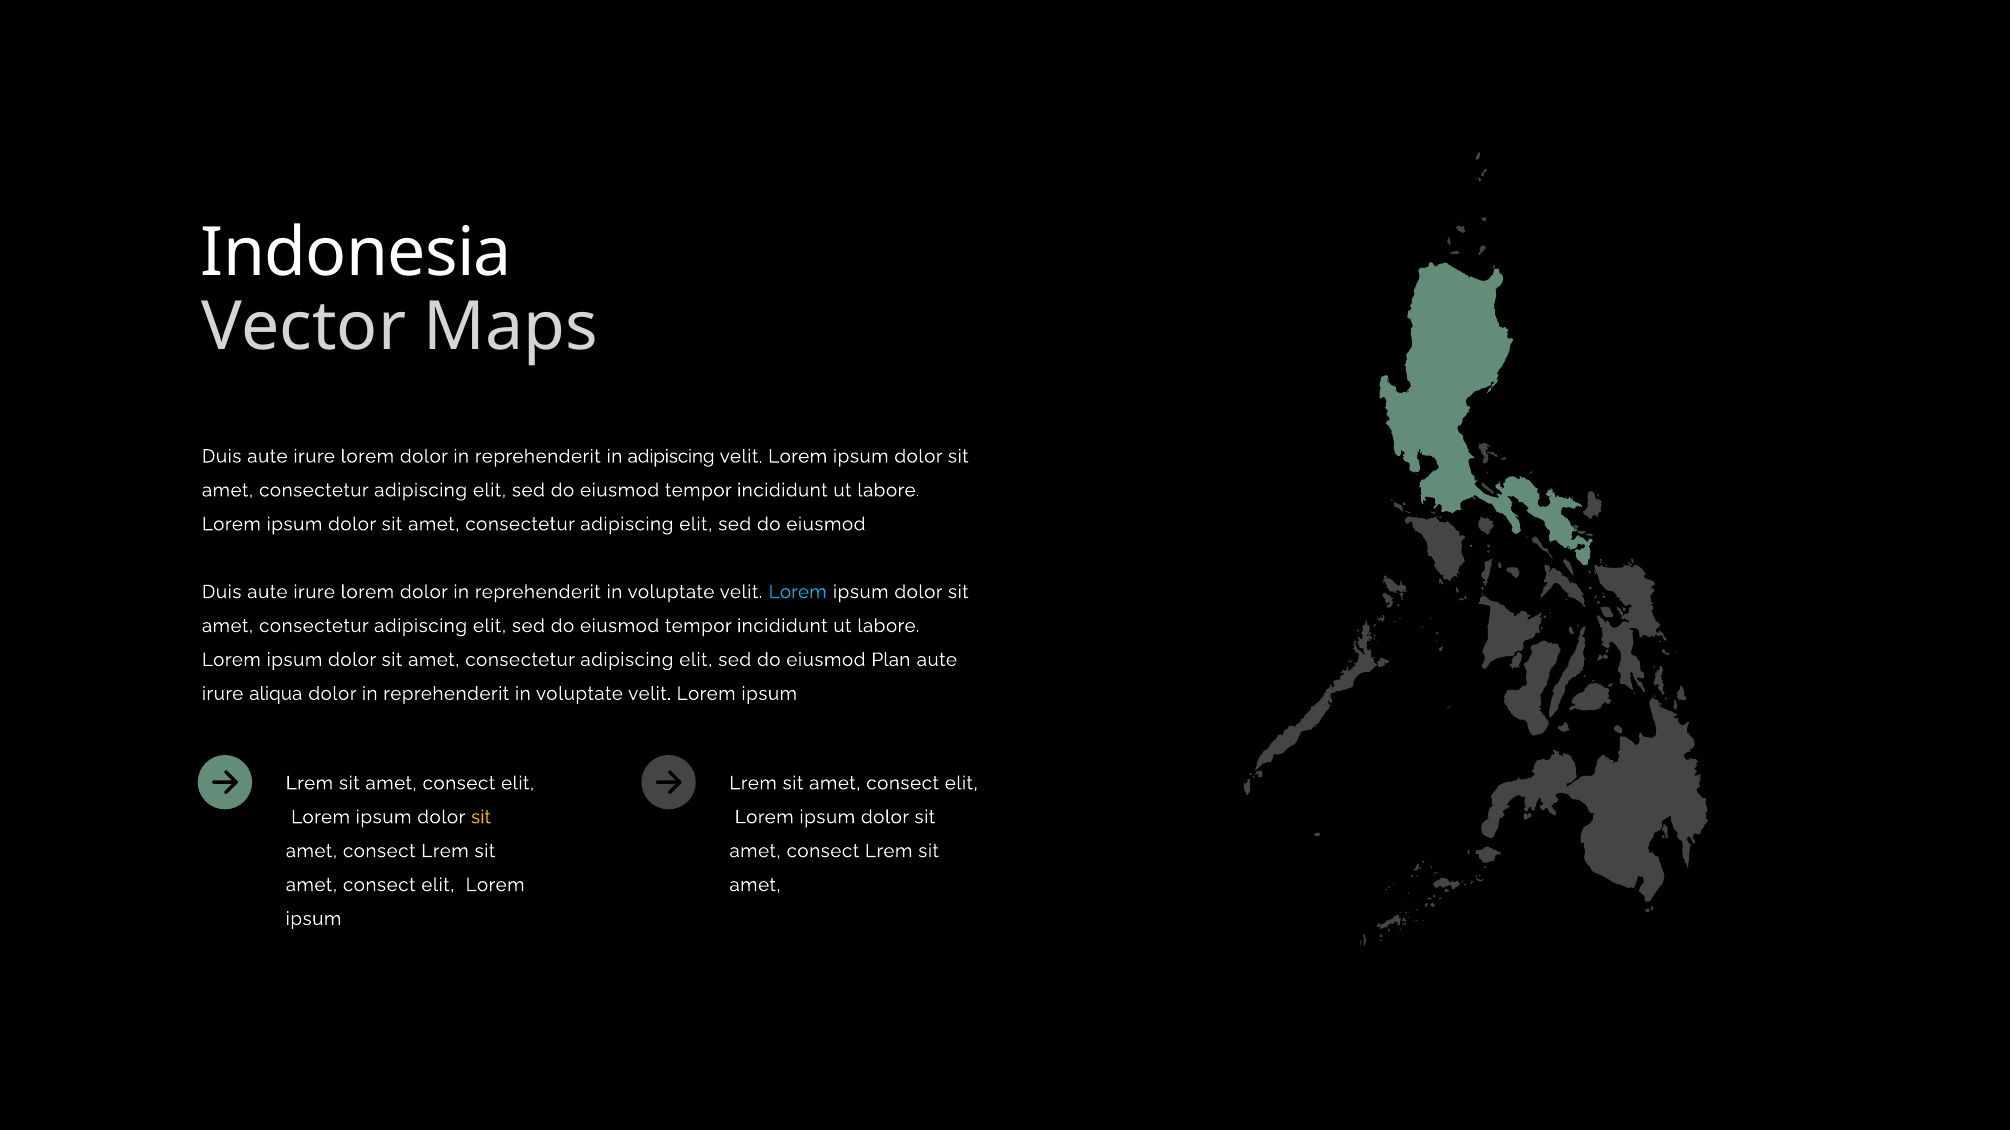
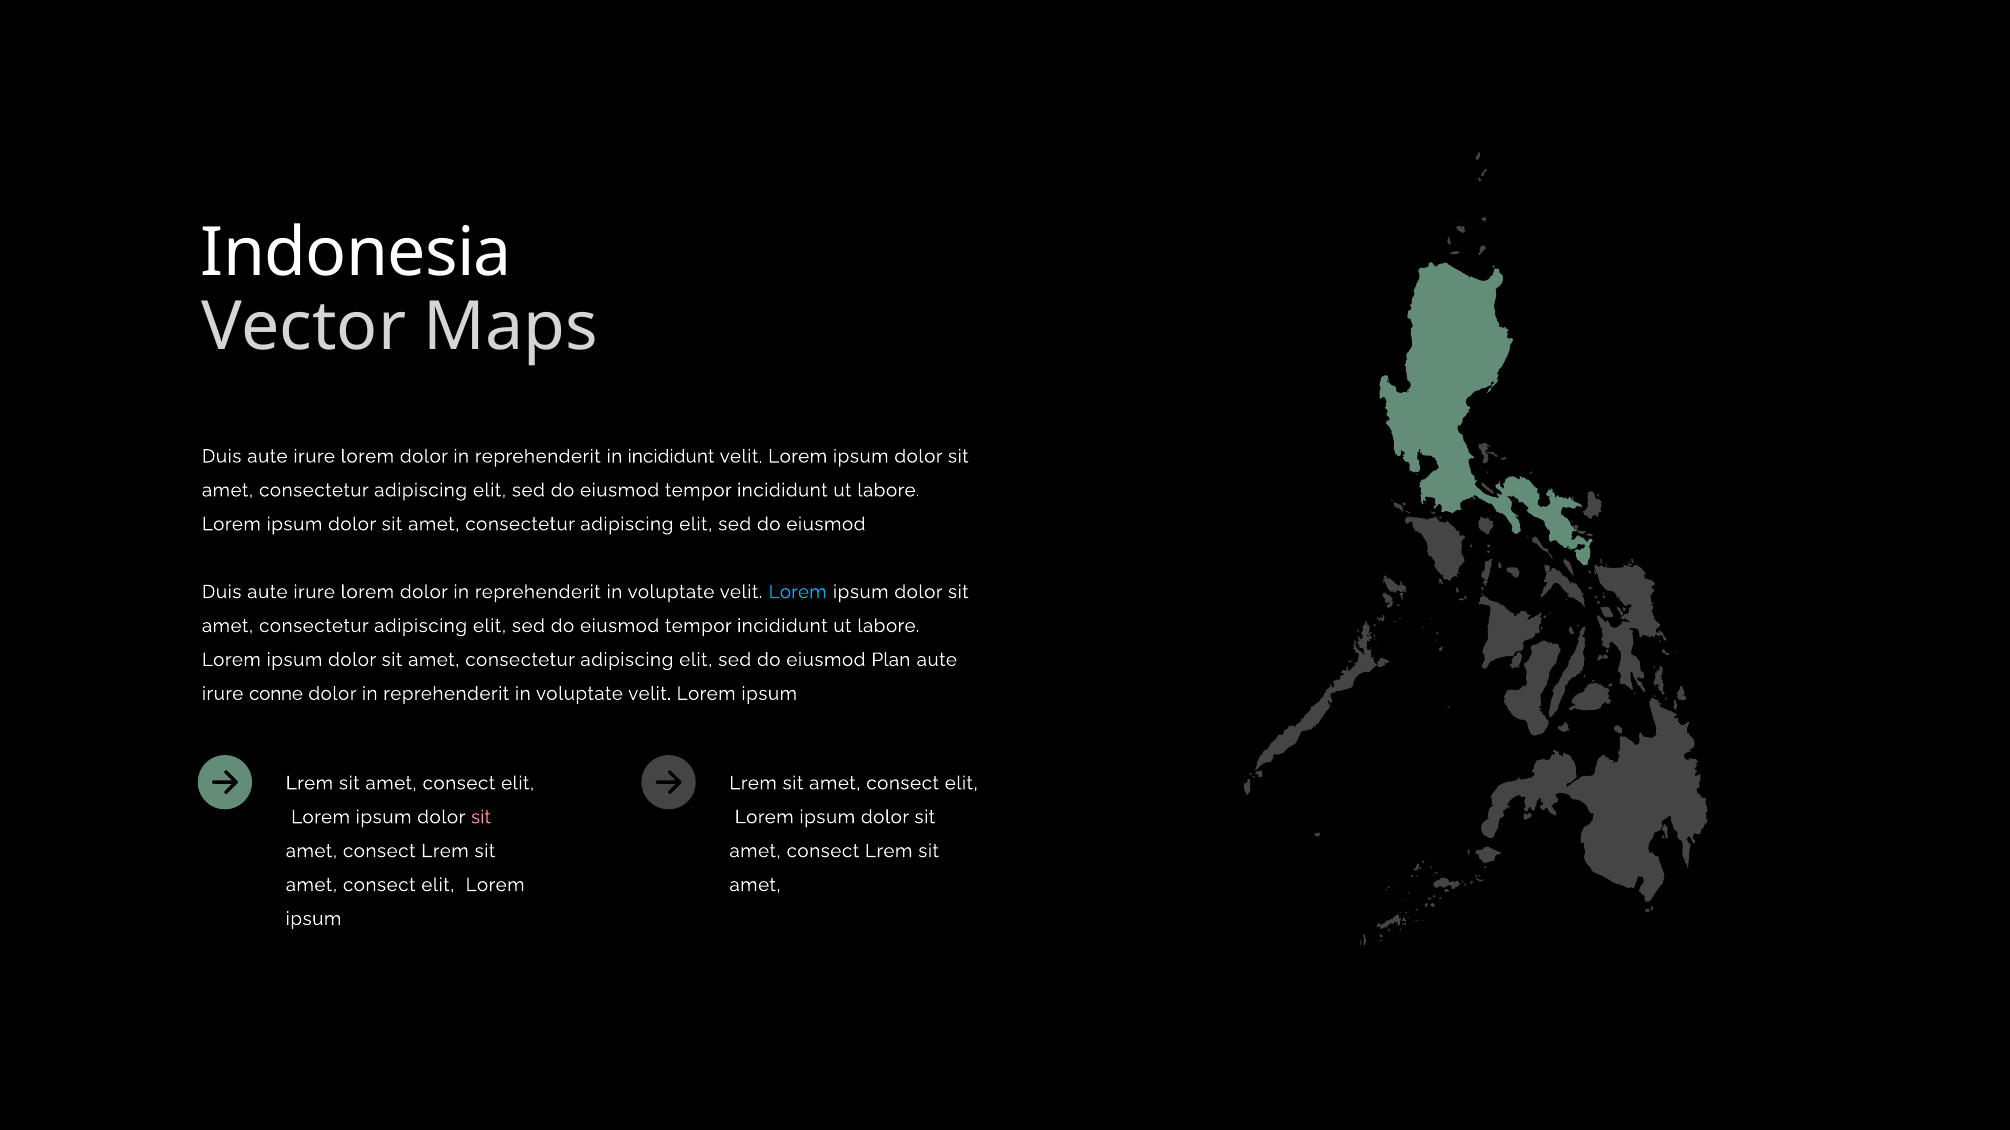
in adipiscing: adipiscing -> incididunt (671, 457)
aliqua: aliqua -> conne (276, 694)
sit colour: yellow -> pink (481, 818)
